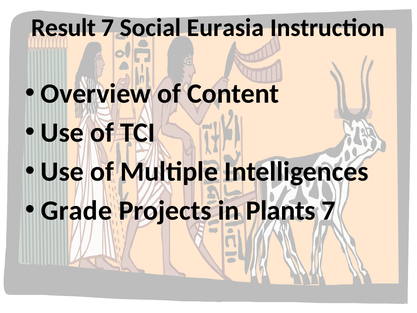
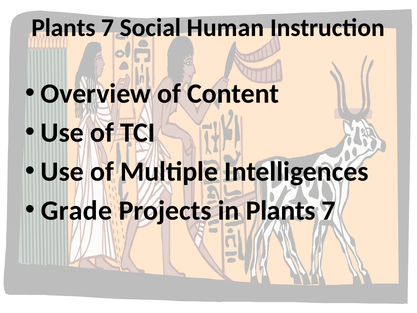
Result: Result -> Plants (64, 28)
Eurasia: Eurasia -> Human (226, 28)
